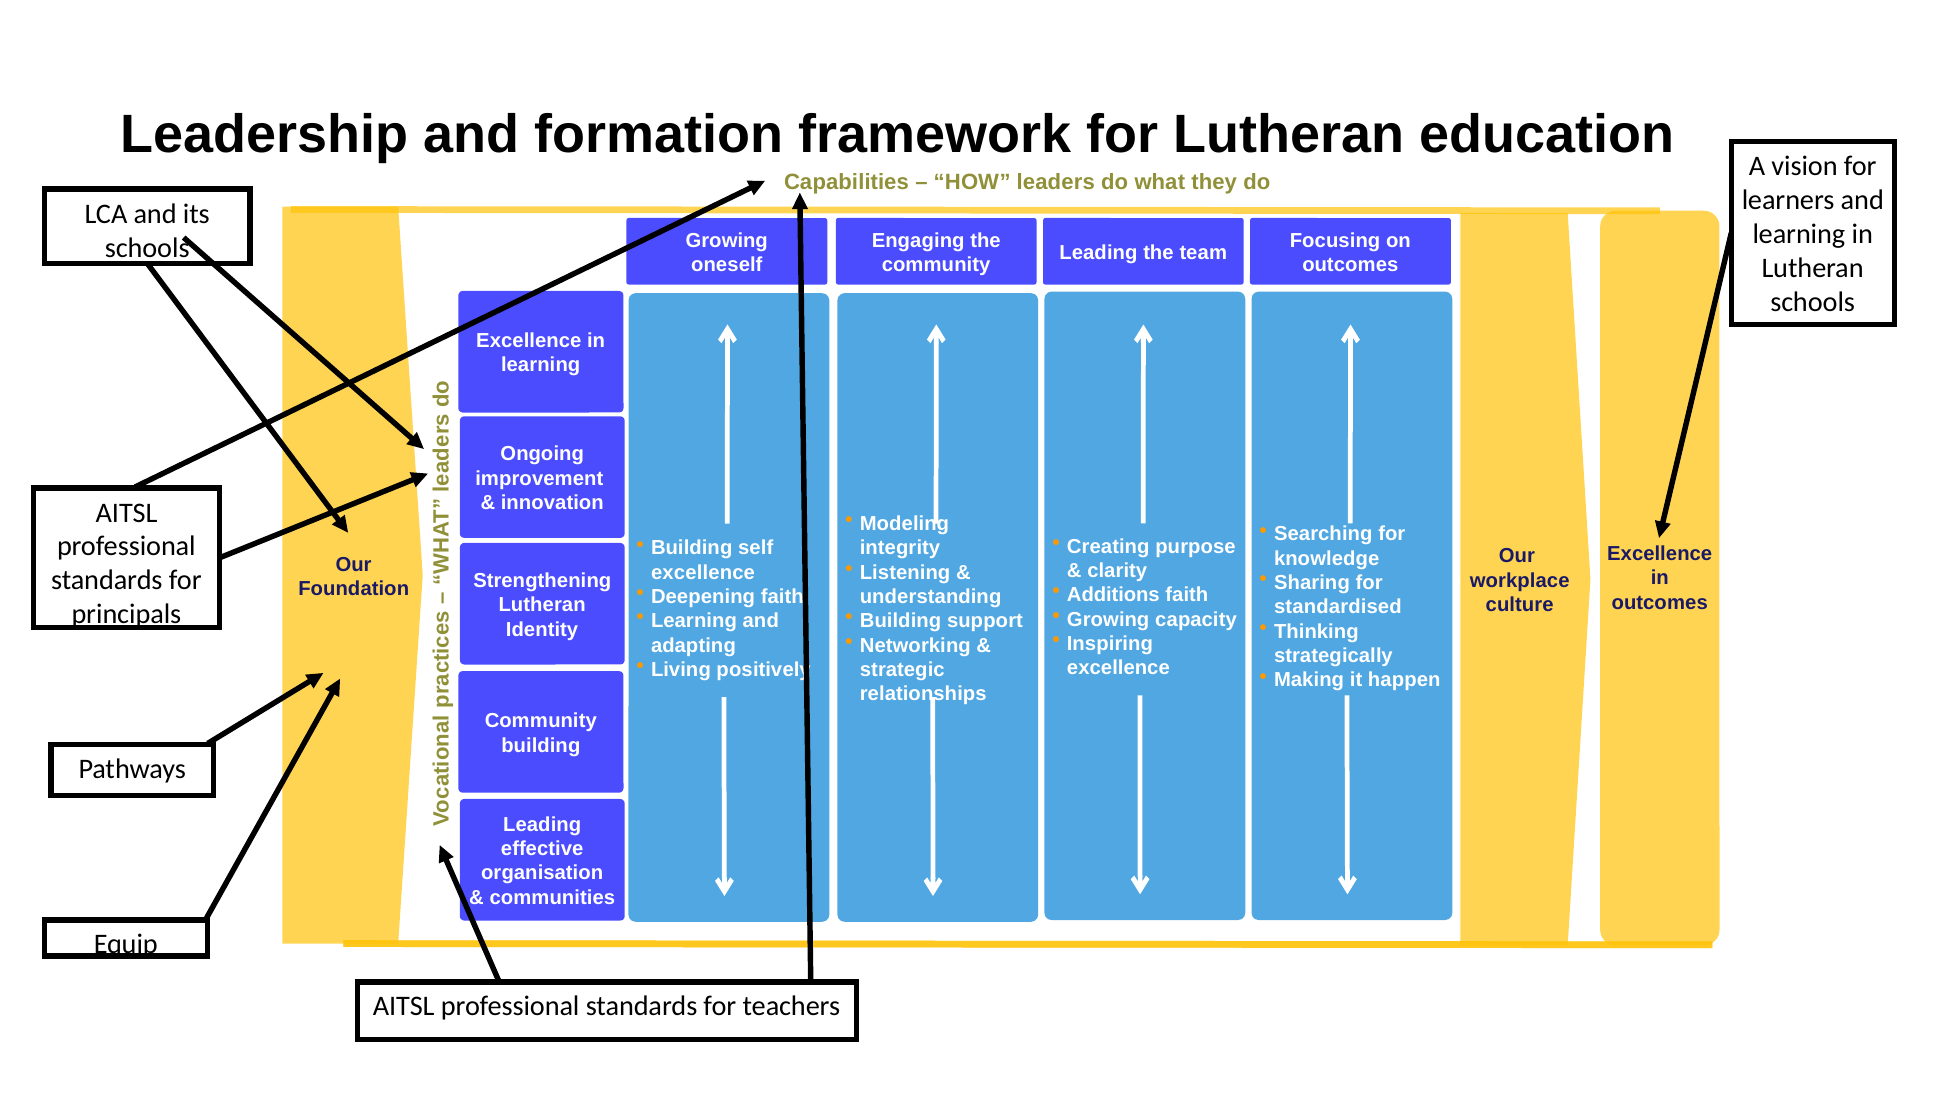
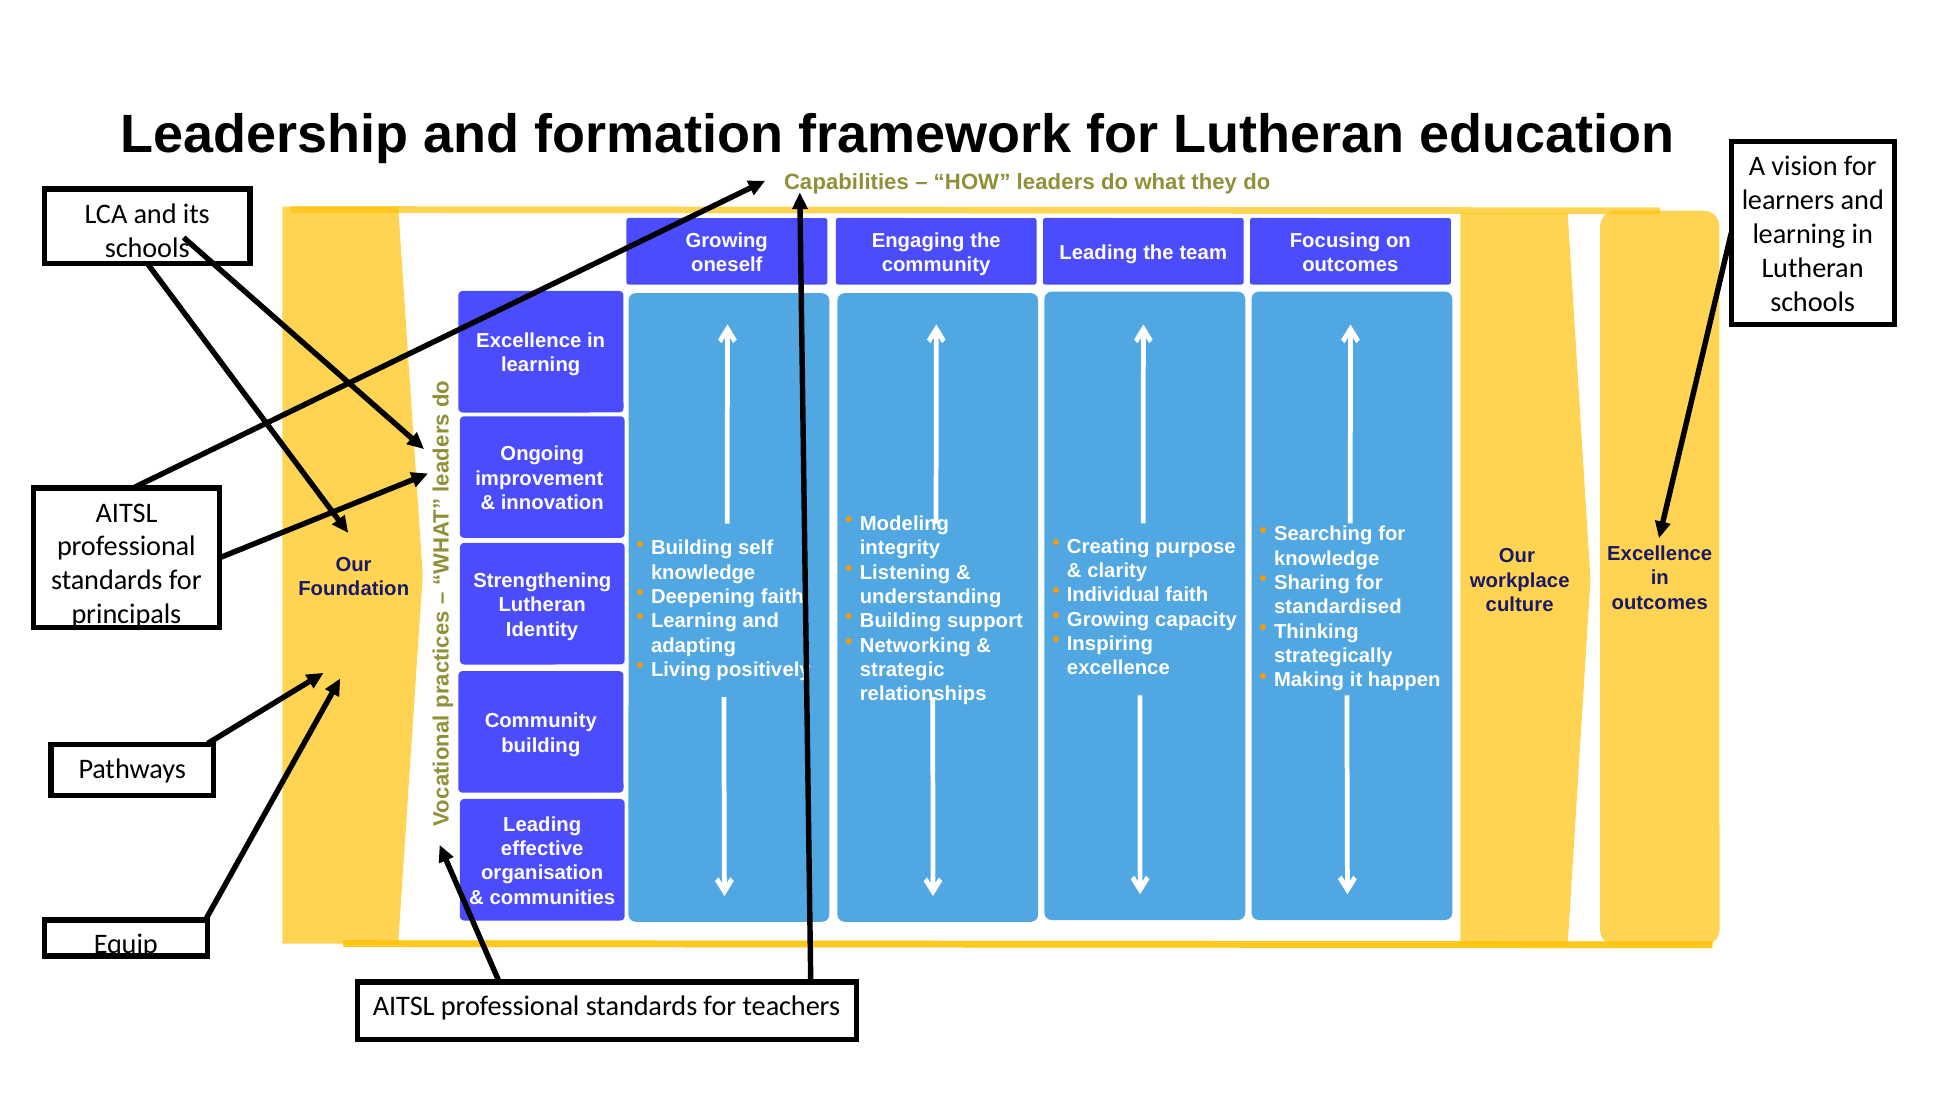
excellence: excellence -> knowledge (703, 573)
Additions: Additions -> Individual (1113, 595)
